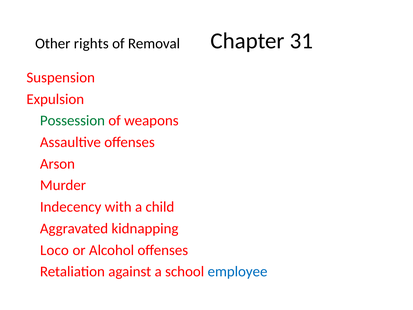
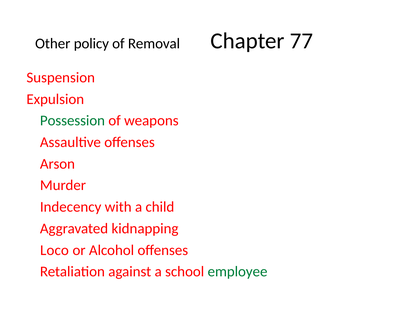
rights: rights -> policy (91, 44)
31: 31 -> 77 (301, 41)
employee colour: blue -> green (238, 271)
